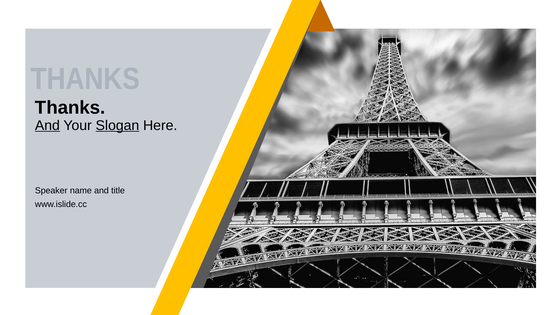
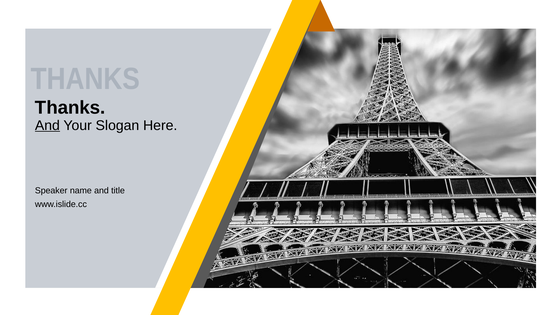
Slogan underline: present -> none (117, 125)
